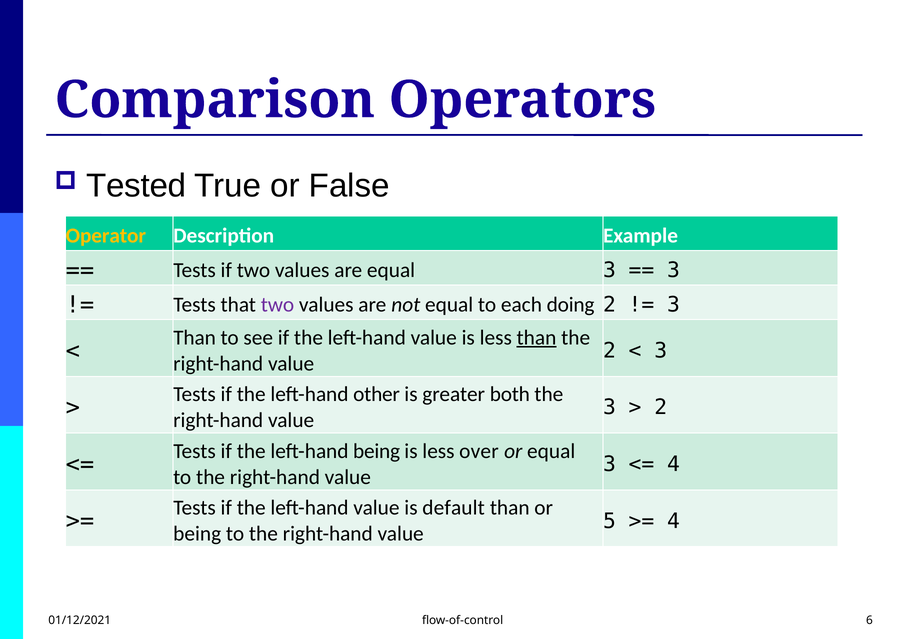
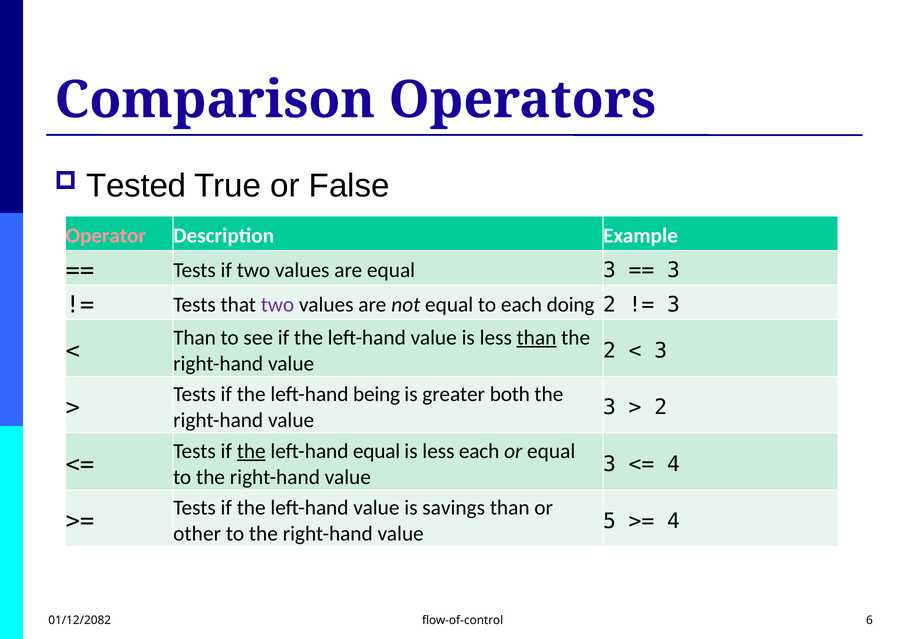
Operator colour: yellow -> pink (106, 236)
other: other -> being (377, 395)
the underline: none -> present (251, 452)
left-hand being: being -> equal (377, 452)
less over: over -> each (479, 452)
default: default -> savings (454, 508)
being: being -> other (197, 534)
01/12/2021: 01/12/2021 -> 01/12/2082 (80, 621)
